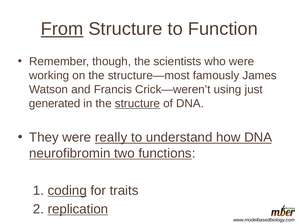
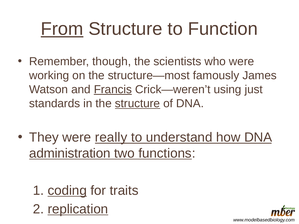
Francis underline: none -> present (113, 90)
generated: generated -> standards (55, 103)
neurofibromin: neurofibromin -> administration (70, 153)
